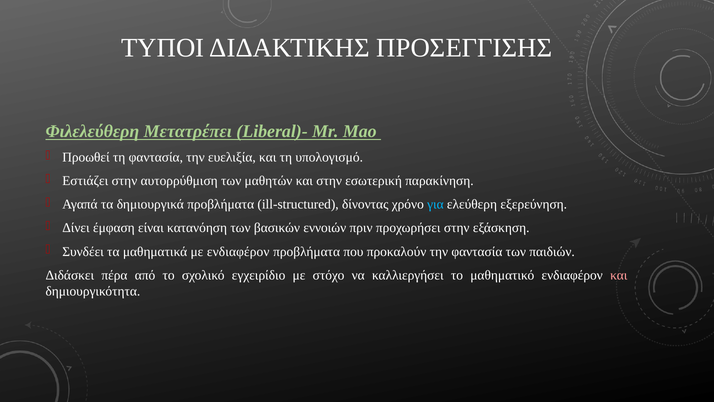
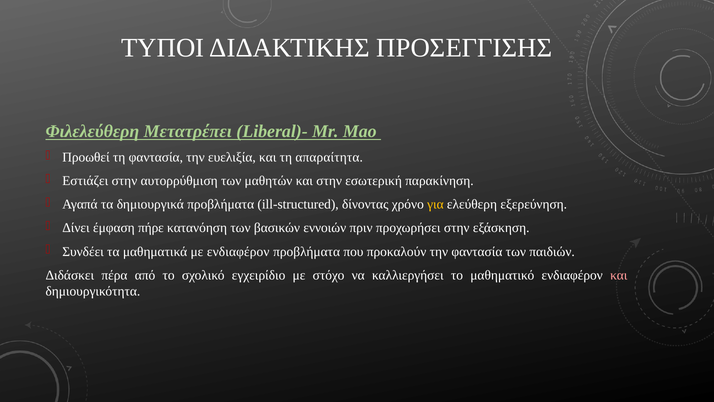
υπολογισμό: υπολογισμό -> απαραίτητα (329, 157)
για colour: light blue -> yellow (435, 204)
είναι: είναι -> πήρε (151, 228)
